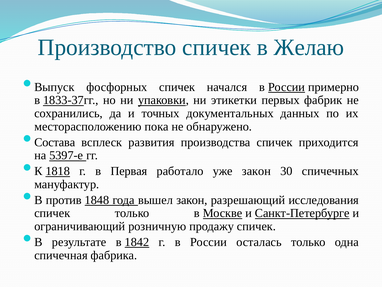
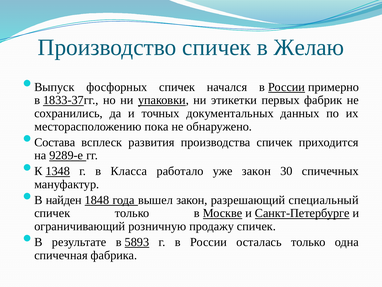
5397-е: 5397-е -> 9289-е (66, 155)
1818: 1818 -> 1348 (58, 171)
Первая: Первая -> Класса (129, 171)
против: против -> найден (64, 200)
исследования: исследования -> специальный (324, 200)
1842: 1842 -> 5893 (137, 242)
